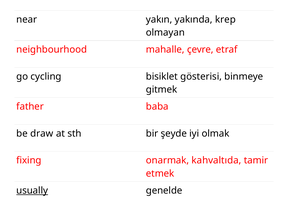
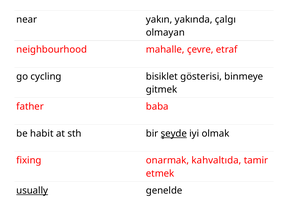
krep: krep -> çalgı (225, 20)
draw: draw -> habit (42, 133)
şeyde underline: none -> present (174, 133)
